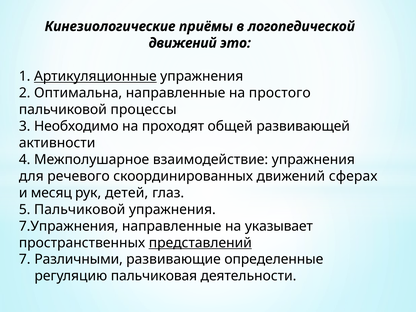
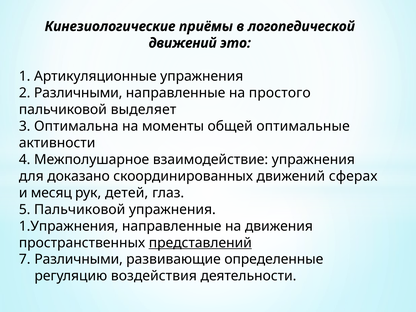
Артикуляционные underline: present -> none (95, 76)
2 Оптимальна: Оптимальна -> Различными (78, 93)
процессы: процессы -> выделяет (144, 110)
Необходимо: Необходимо -> Оптимальна (76, 126)
проходят: проходят -> моменты (173, 126)
развивающей: развивающей -> оптимальные (303, 126)
речевого: речевого -> доказано (79, 176)
7.Упражнения: 7.Упражнения -> 1.Упражнения (69, 226)
указывает: указывает -> движения (279, 226)
пальчиковая: пальчиковая -> воздействия (154, 276)
